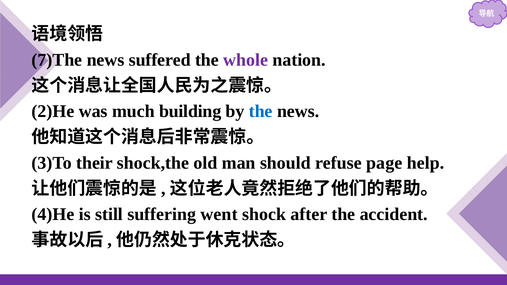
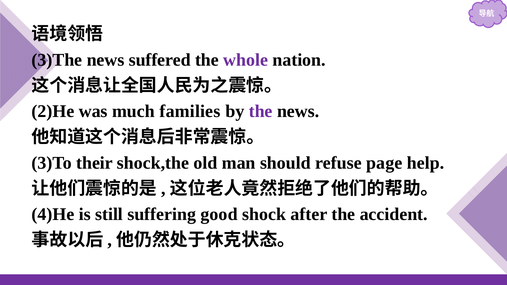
7)The: 7)The -> 3)The (57, 60)
building: building -> families (190, 111)
the colour: blue -> purple (261, 111)
went: went -> good (219, 214)
